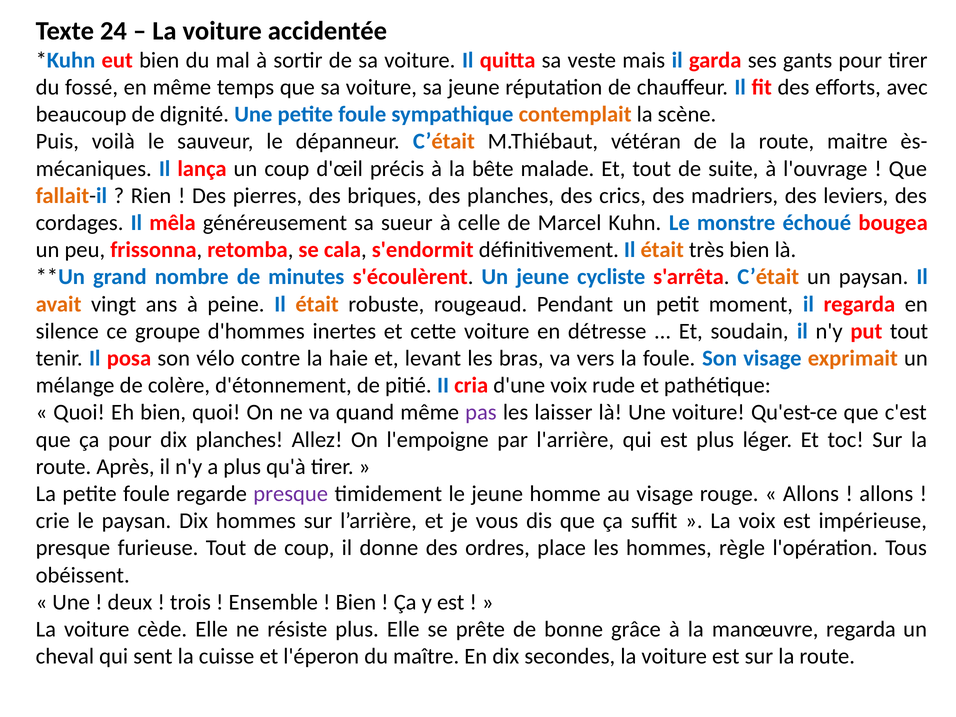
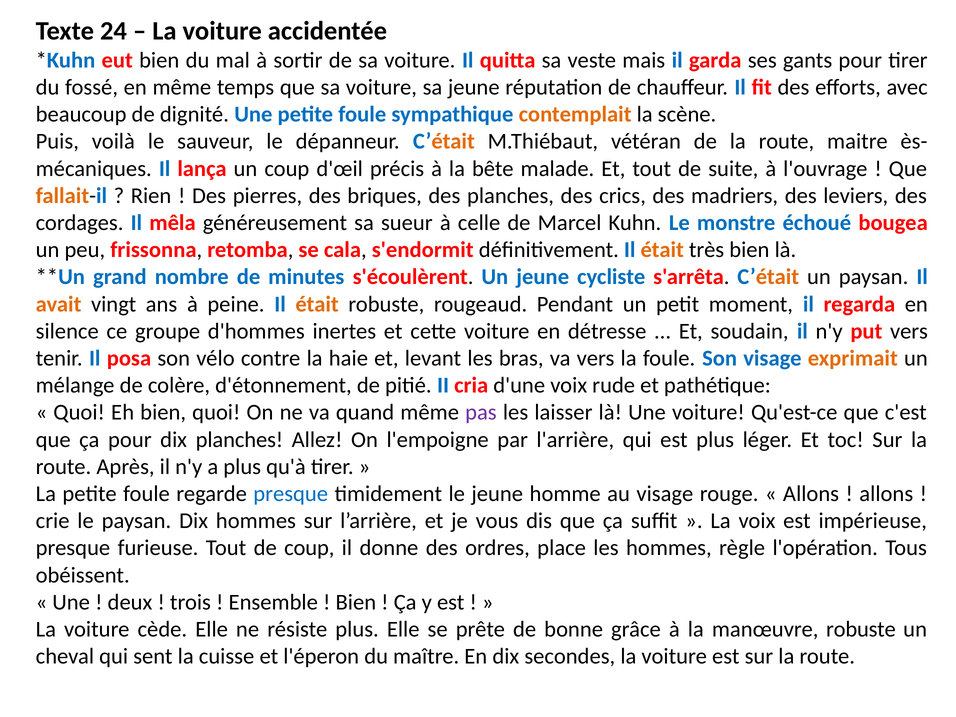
put tout: tout -> vers (909, 331)
presque colour: purple -> blue (291, 494)
manœuvre regarda: regarda -> robuste (861, 629)
